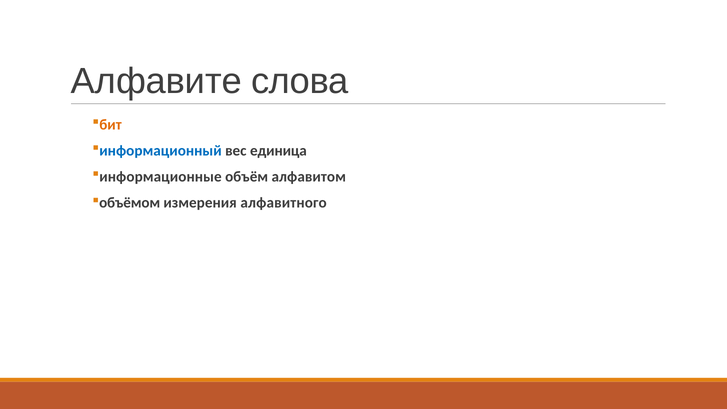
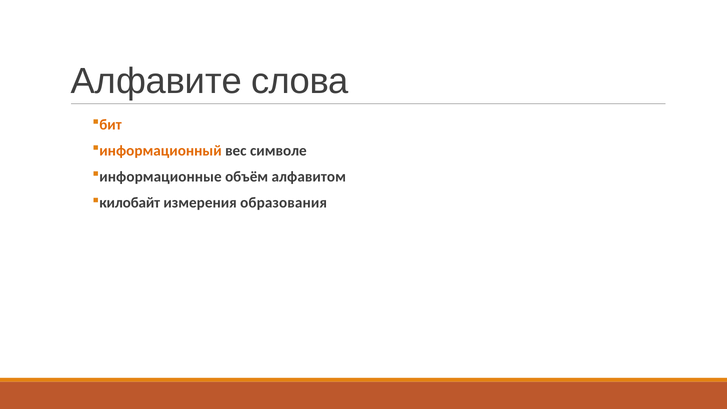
информационный colour: blue -> orange (160, 151)
единица: единица -> символе (278, 151)
объёмом: объёмом -> килобайт (130, 203)
алфавитного: алфавитного -> образования (284, 203)
